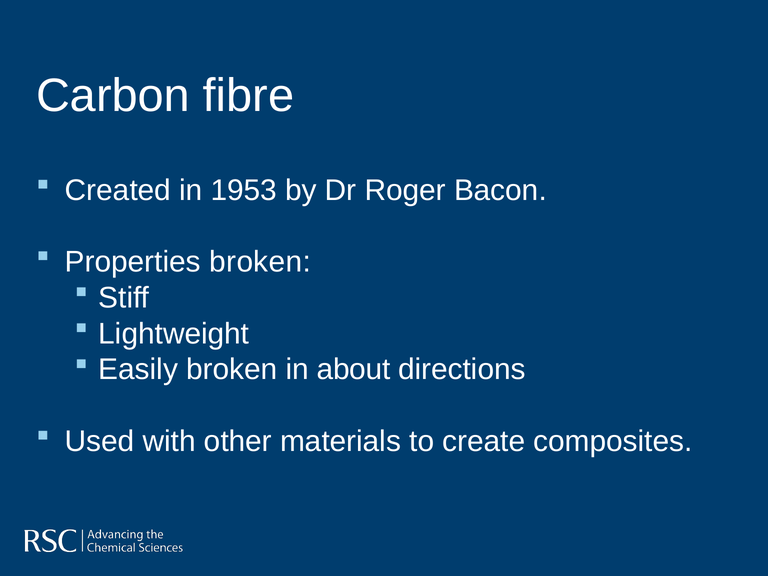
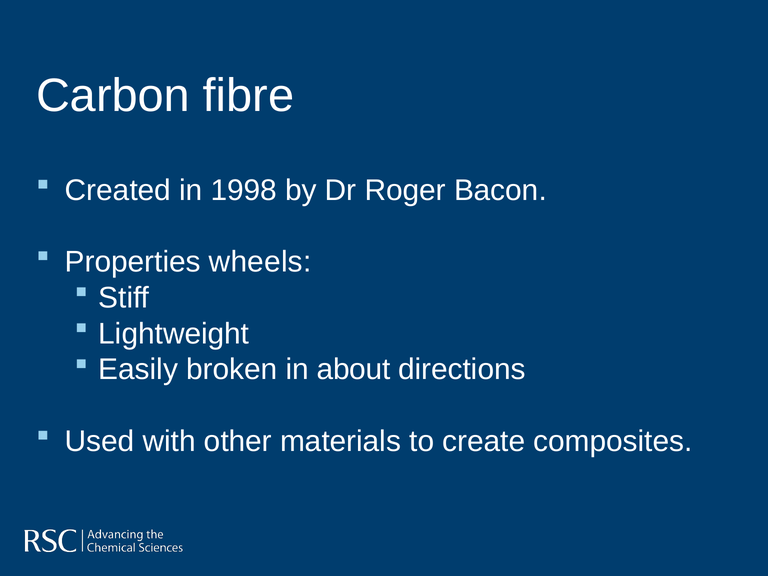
1953: 1953 -> 1998 (244, 190)
Properties broken: broken -> wheels (260, 262)
